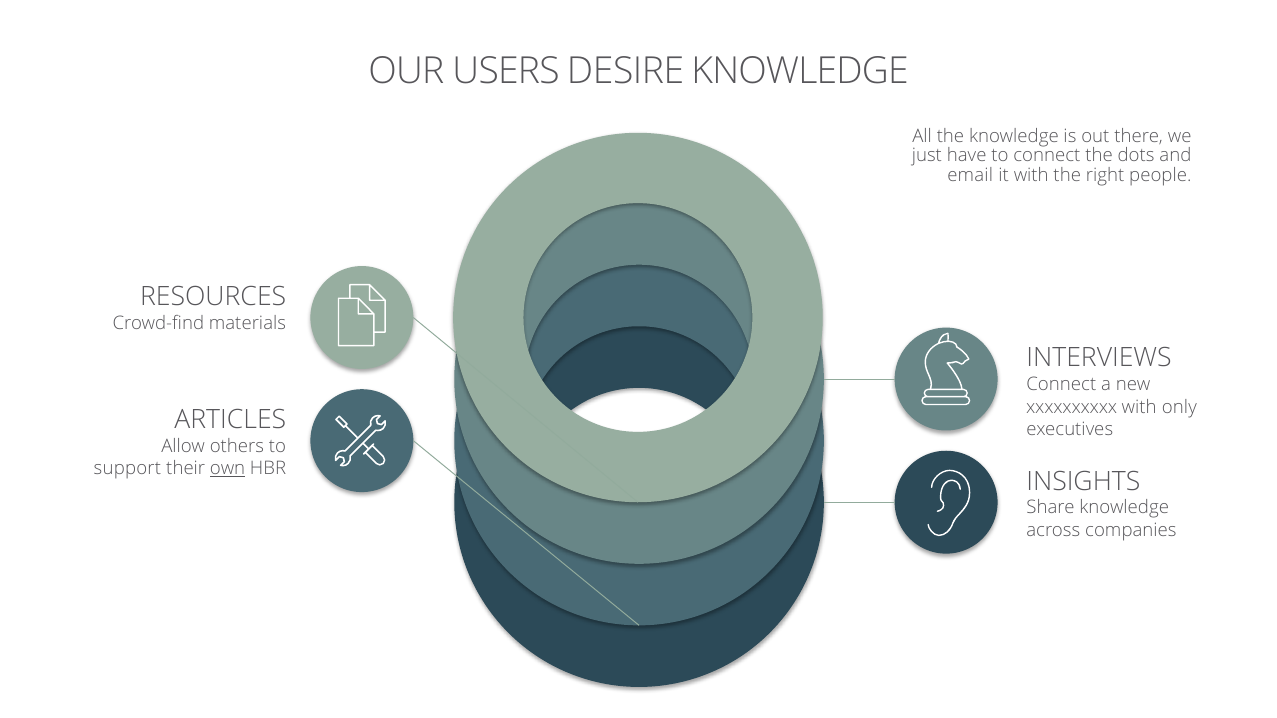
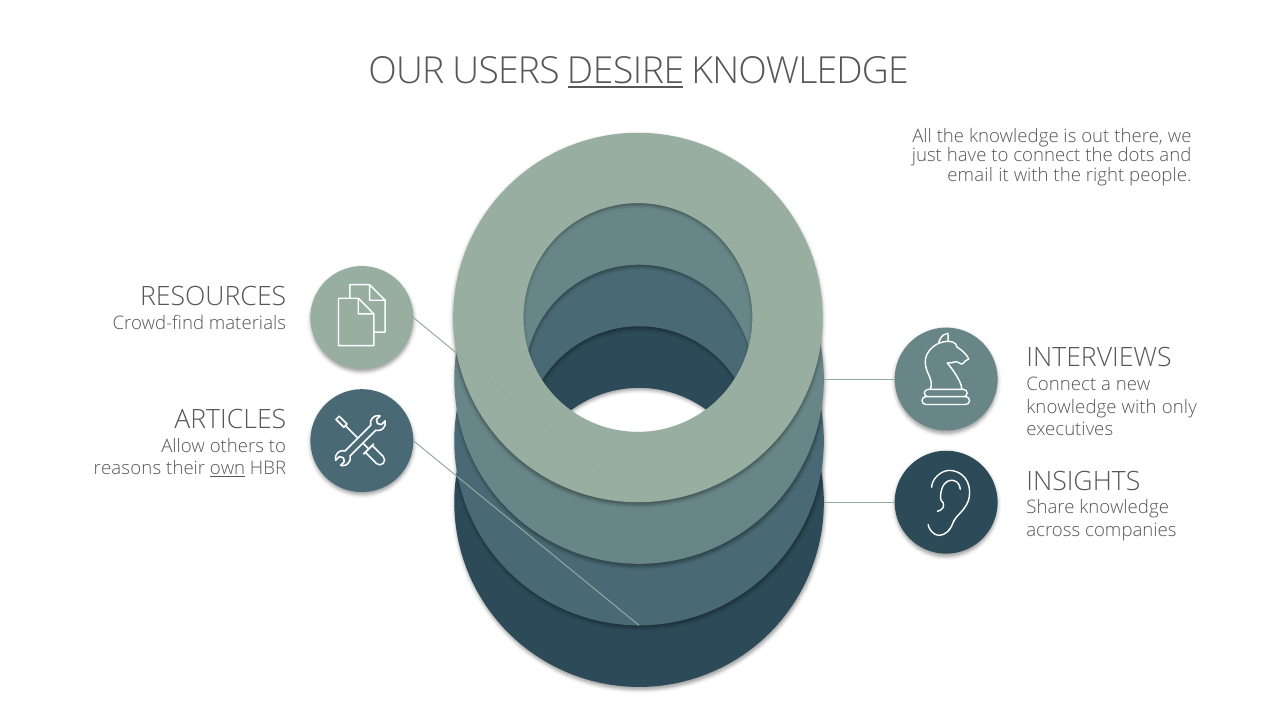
DESIRE underline: none -> present (626, 71)
xxxxxxxxxx: xxxxxxxxxx -> knowledge (1072, 407)
support: support -> reasons (127, 469)
